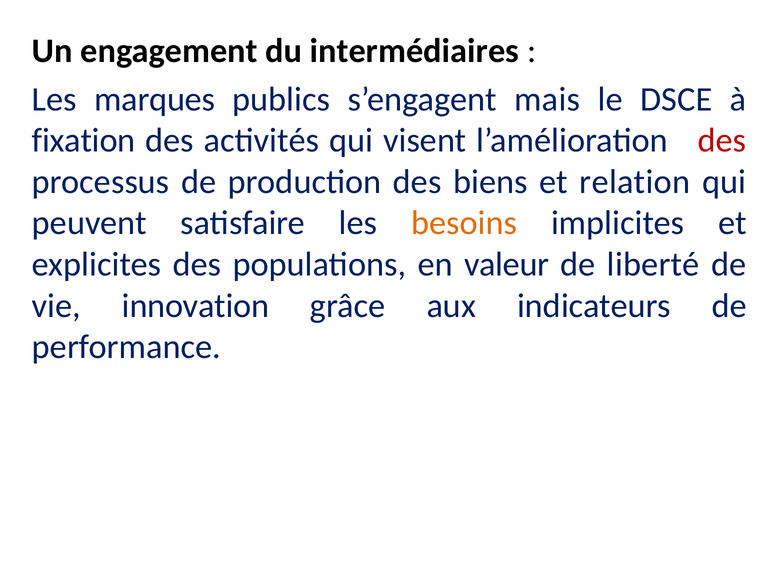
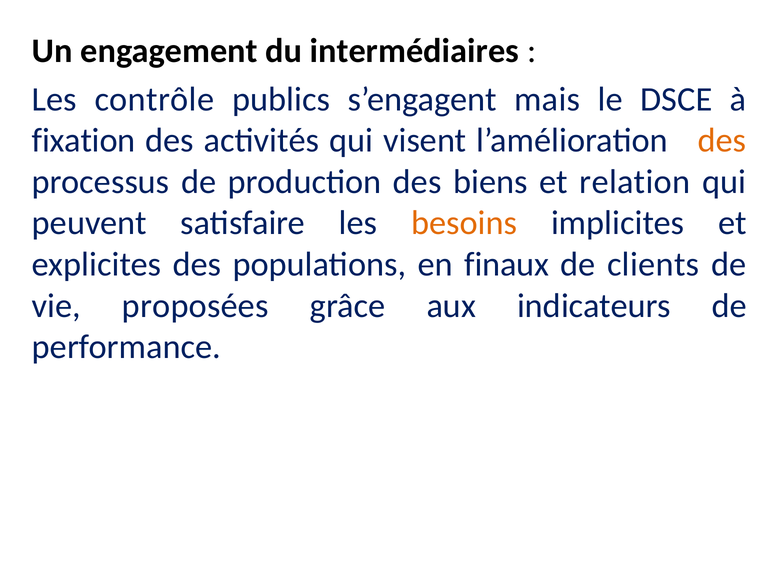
marques: marques -> contrôle (154, 99)
des colour: red -> orange (722, 140)
valeur: valeur -> finaux (507, 264)
liberté: liberté -> clients (653, 264)
innovation: innovation -> proposées (195, 306)
